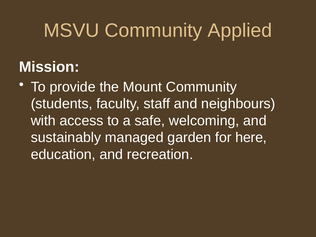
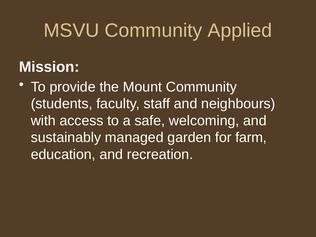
here: here -> farm (251, 138)
